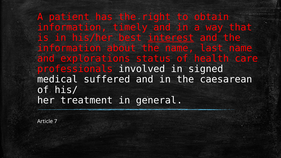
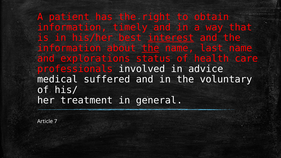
the underline: none -> present (150, 48)
signed: signed -> advice (206, 69)
caesarean: caesarean -> voluntary (226, 79)
